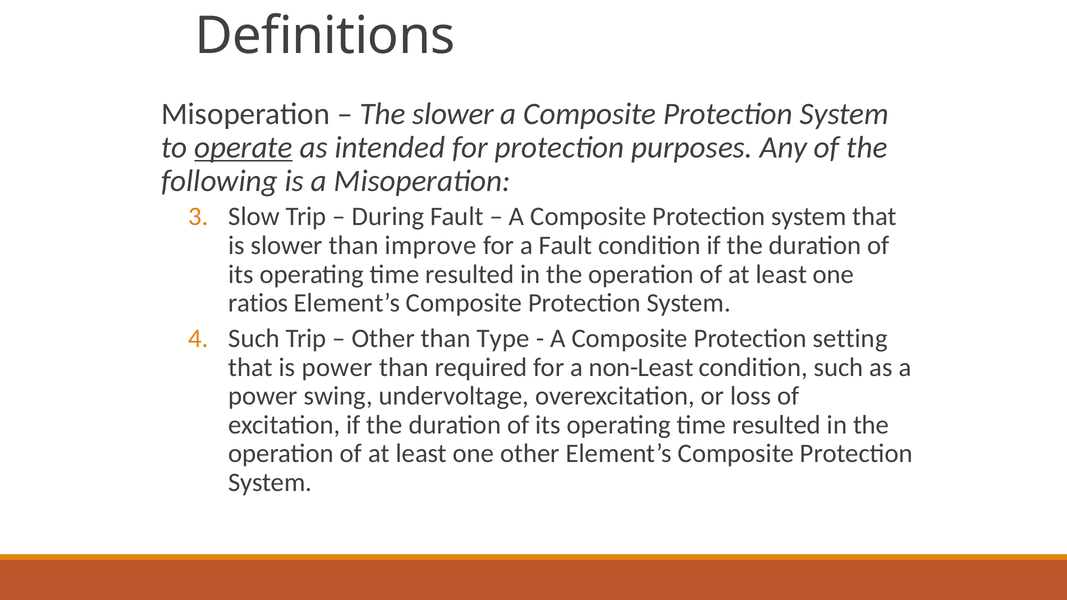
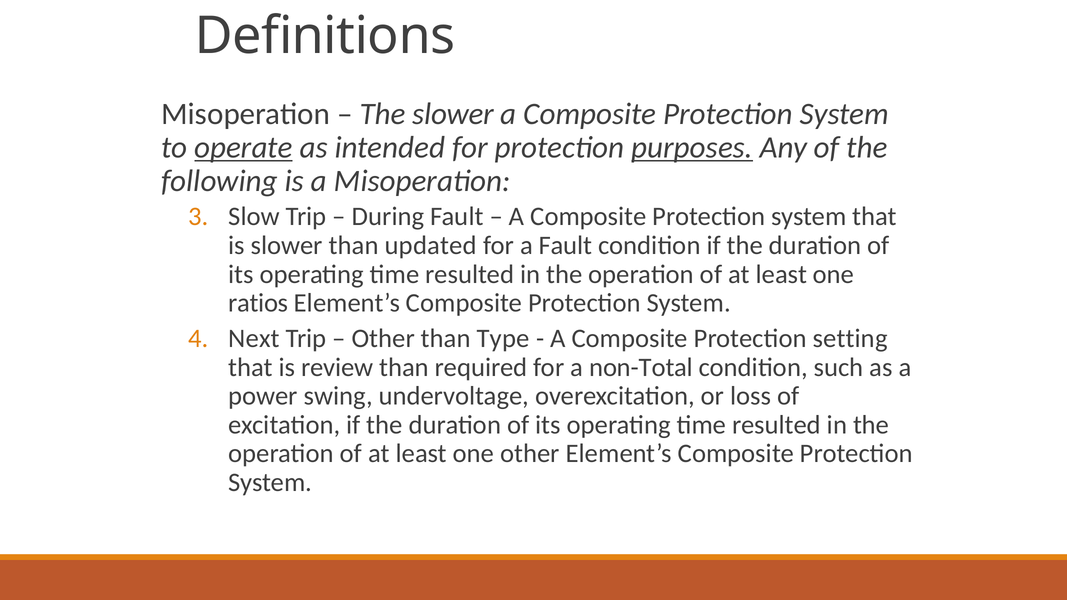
purposes underline: none -> present (692, 147)
improve: improve -> updated (431, 246)
Such: Such -> Next (254, 339)
is power: power -> review (337, 367)
non-Least: non-Least -> non-Total (641, 367)
